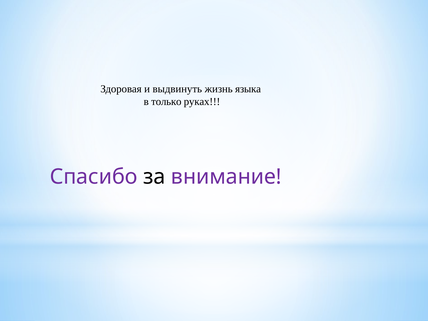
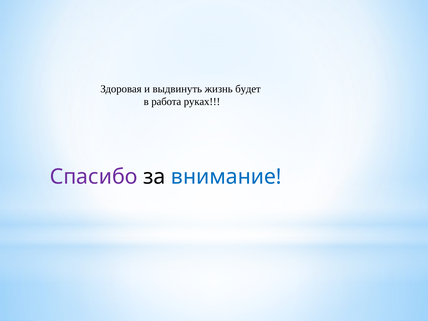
языка: языка -> будет (248, 89)
только: только -> работа (166, 102)
внимание colour: purple -> blue (226, 177)
